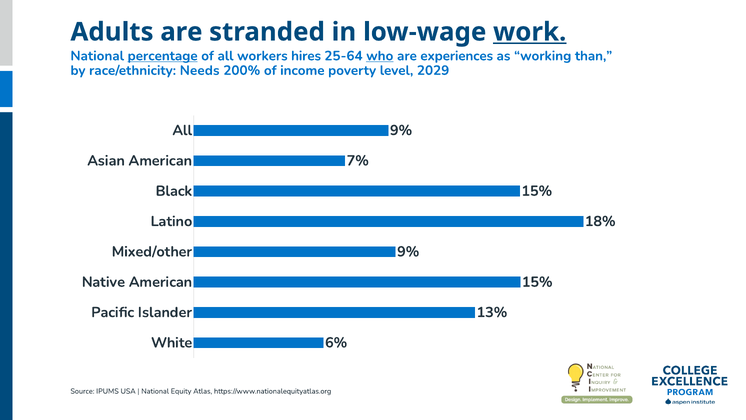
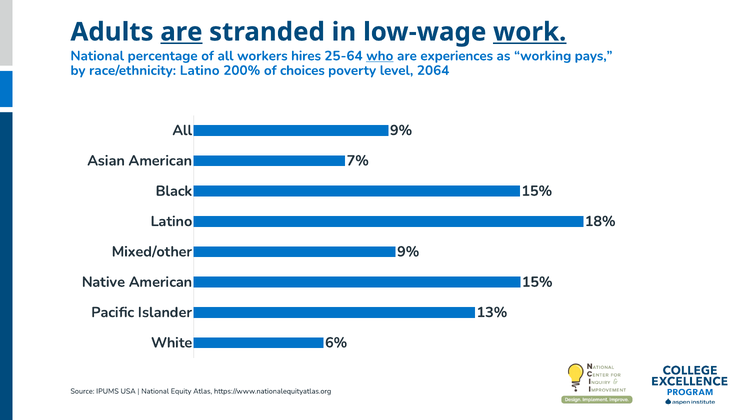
are underline: none -> present (181, 32)
percentage underline: present -> none (163, 56)
than: than -> pays (594, 56)
race/ethnicity Needs: Needs -> Latino (200, 70)
income: income -> choices (302, 70)
2029: 2029 -> 2064 (433, 70)
